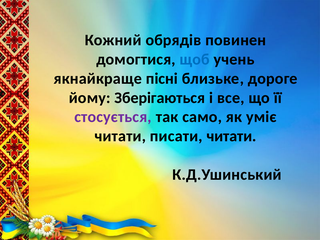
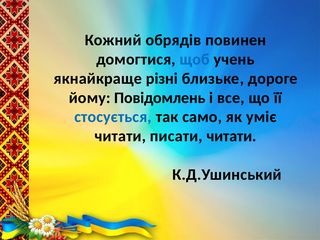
пісні: пісні -> різні (162, 79)
Зберігаються: Зберігаються -> Повідомлень (160, 98)
стосується colour: purple -> blue (113, 117)
